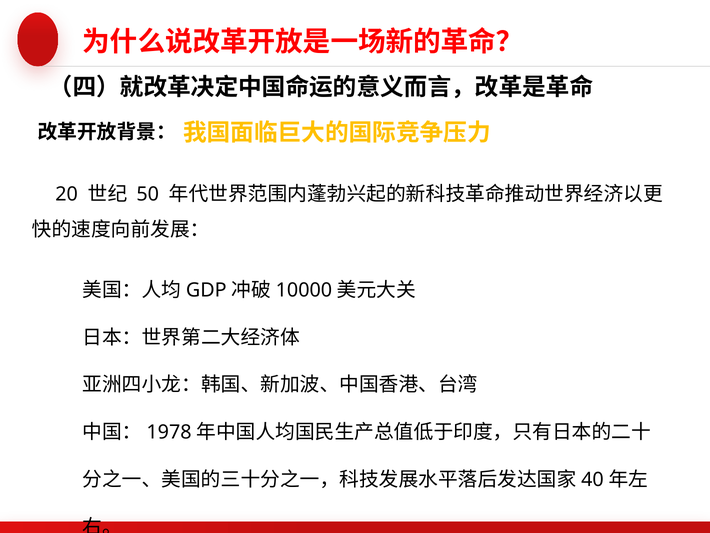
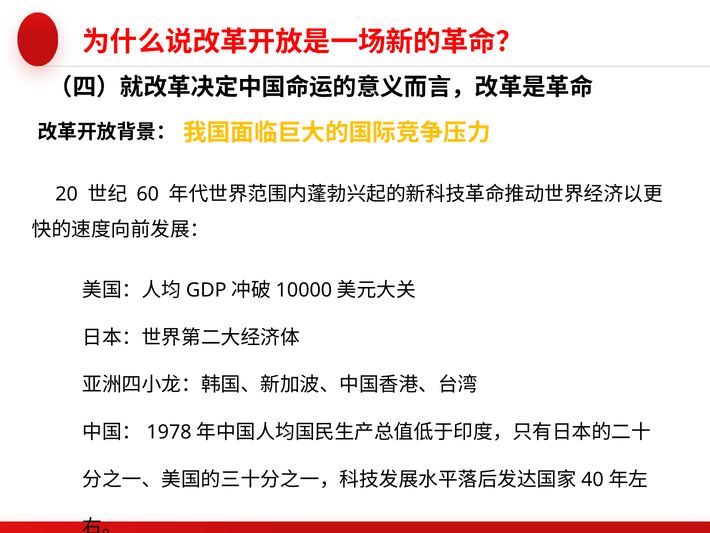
50: 50 -> 60 (148, 194)
